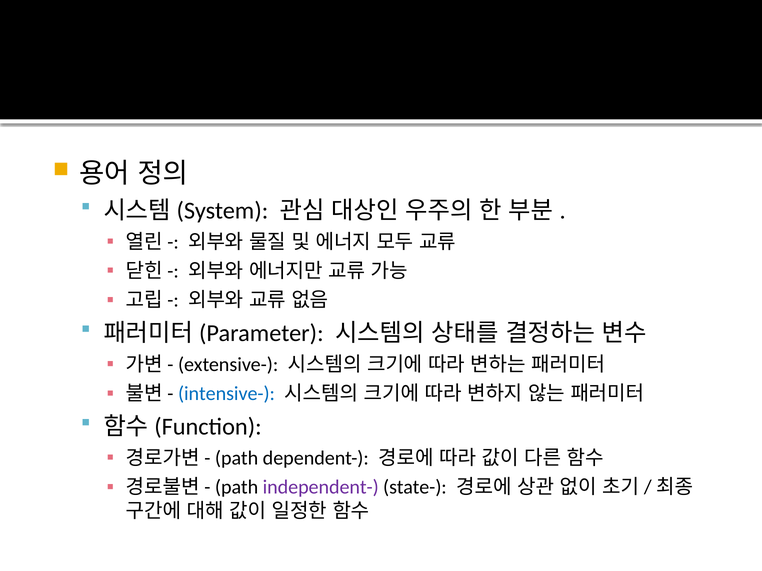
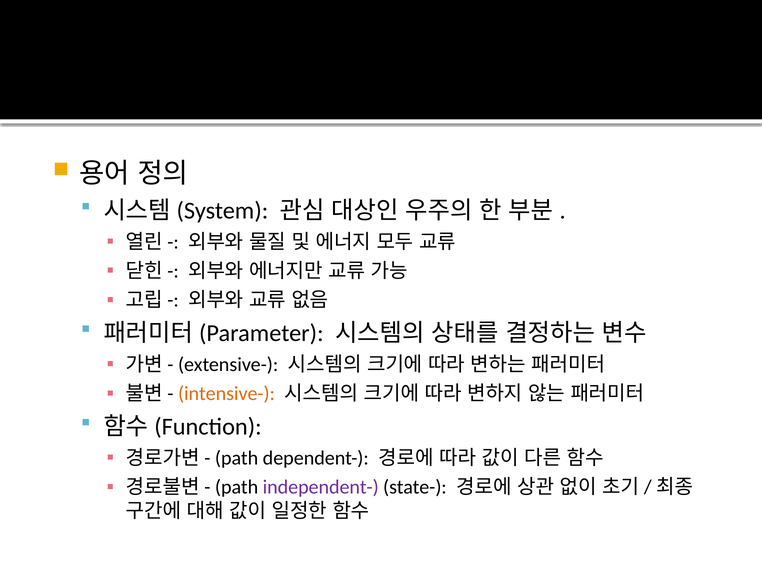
intensive- colour: blue -> orange (226, 394)
